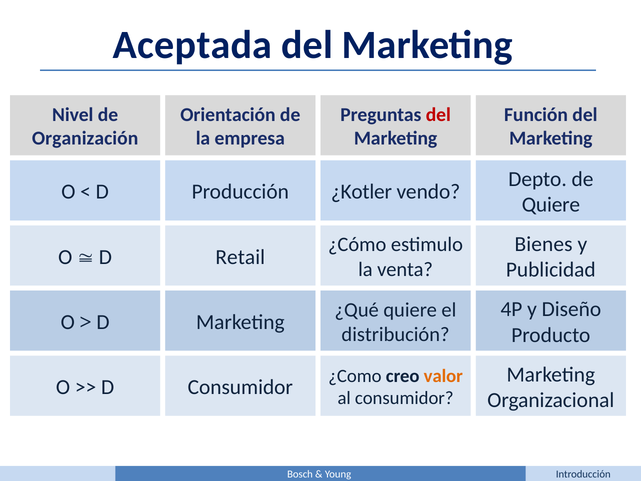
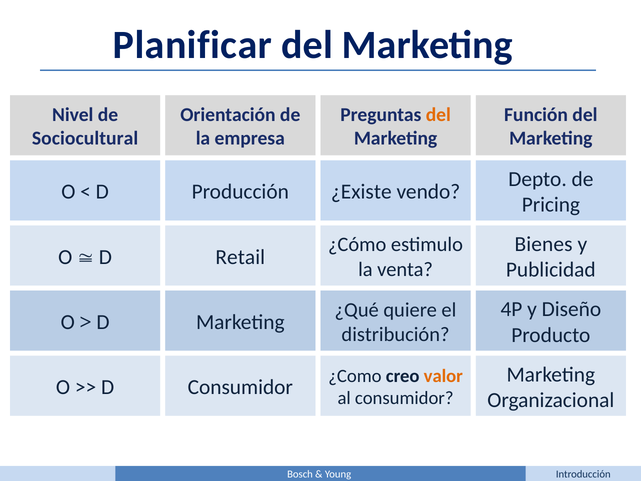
Aceptada: Aceptada -> Planificar (192, 45)
del colour: red -> orange (438, 115)
Organización: Organización -> Sociocultural (85, 138)
¿Kotler: ¿Kotler -> ¿Existe (361, 192)
Quiere: Quiere -> Pricing (551, 205)
